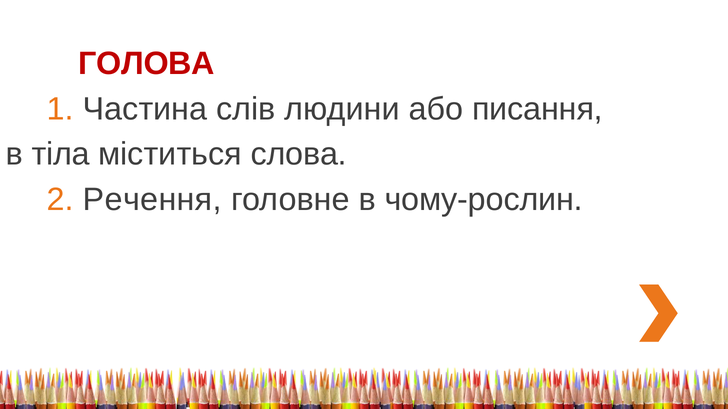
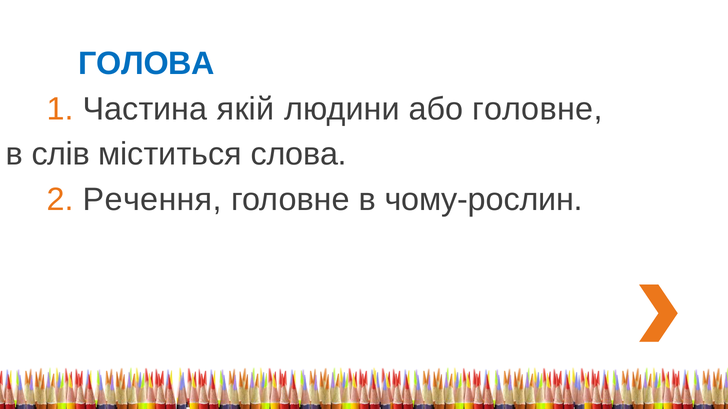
ГОЛОВА colour: red -> blue (147, 64)
слів: слів -> якій (246, 109)
або писання: писання -> головне (537, 109)
тіла: тіла -> слів (61, 154)
